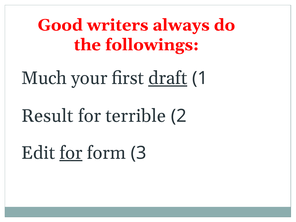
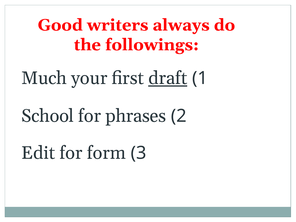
Result: Result -> School (48, 116)
terrible: terrible -> phrases (136, 116)
for underline: present -> none (71, 153)
